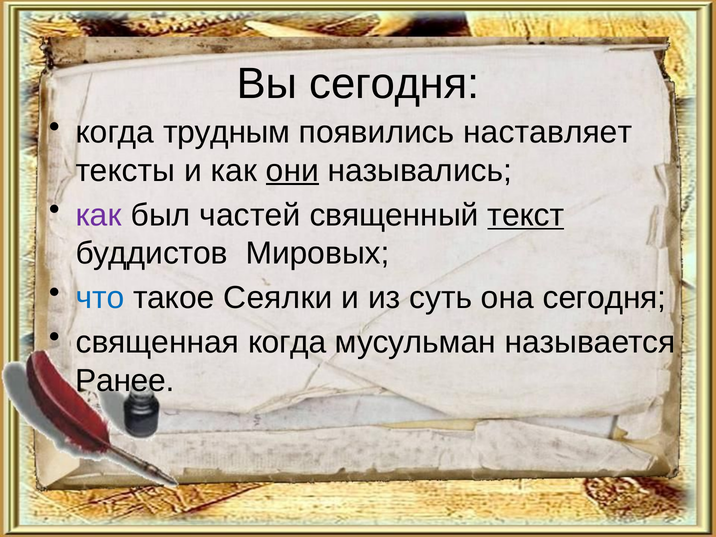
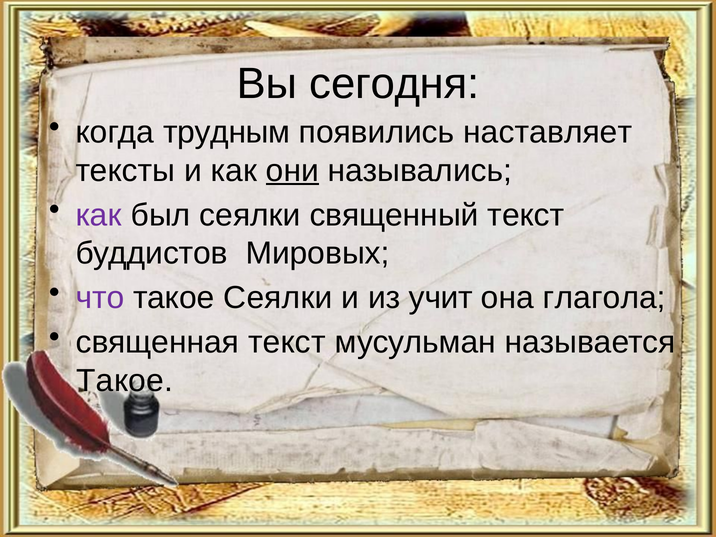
был частей: частей -> сеялки (250, 215)
текст underline: present -> none (526, 215)
что colour: blue -> purple (100, 298)
суть: суть -> учит (441, 298)
она сегодня: сегодня -> глагола (604, 298)
священная когда: когда -> текст (287, 342)
Ранее: Ранее -> Такое (125, 381)
